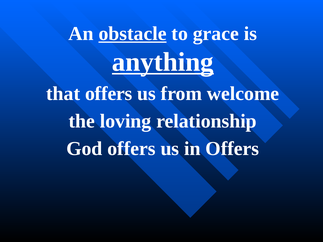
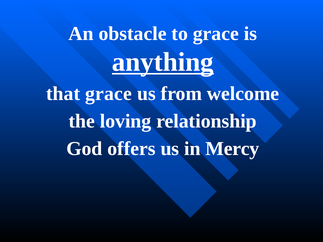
obstacle underline: present -> none (133, 34)
that offers: offers -> grace (108, 94)
in Offers: Offers -> Mercy (232, 149)
